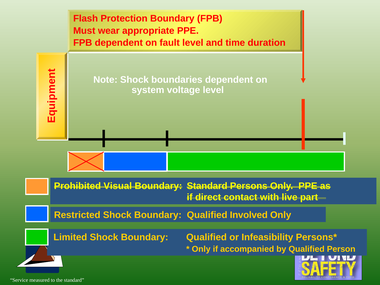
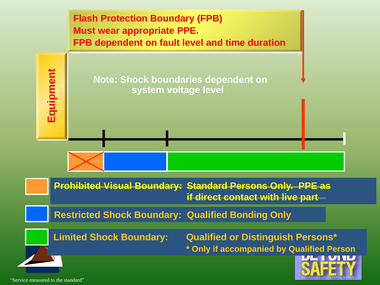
Involved: Involved -> Bonding (249, 215)
Infeasibility: Infeasibility -> Distinguish (267, 237)
